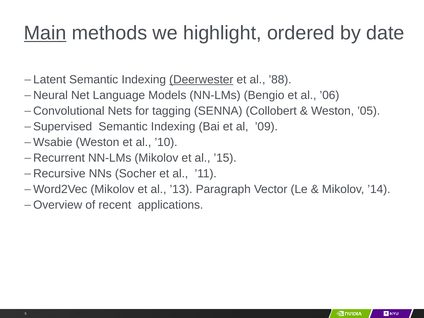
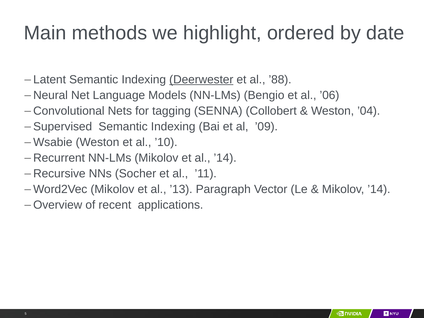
Main underline: present -> none (45, 33)
’05: ’05 -> ’04 (369, 111)
al ’15: ’15 -> ’14 (225, 158)
